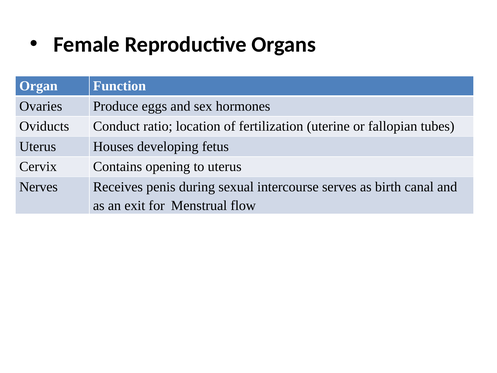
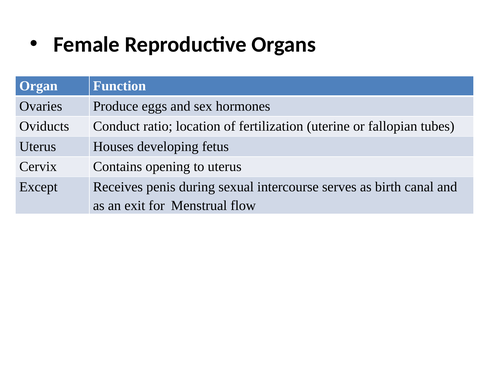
Nerves: Nerves -> Except (38, 187)
